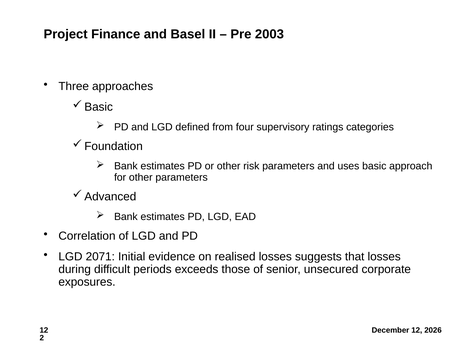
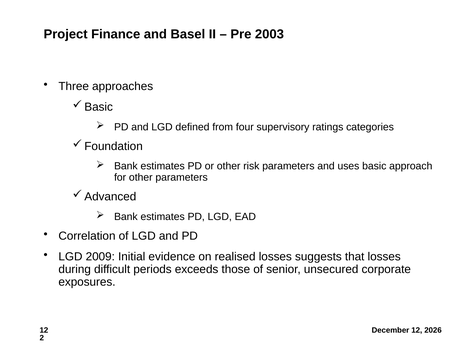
2071: 2071 -> 2009 (100, 257)
